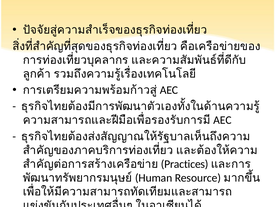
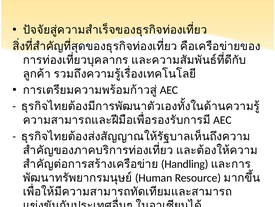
Practices: Practices -> Handling (185, 163)
